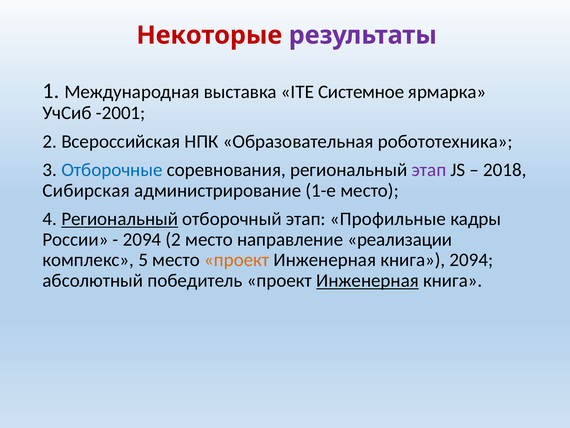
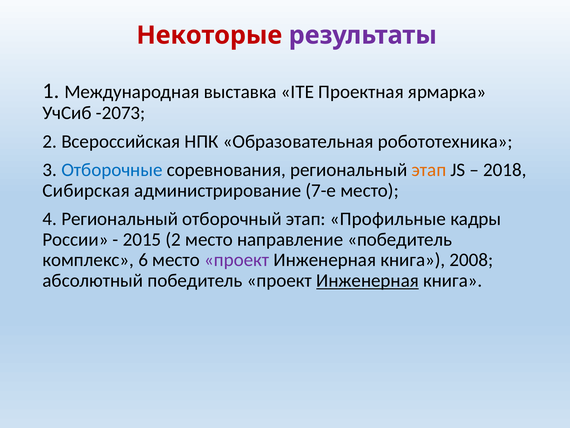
Системное: Системное -> Проектная (361, 92)
-2001: -2001 -> -2073 (121, 113)
этап colour: purple -> orange (429, 170)
1-е: 1-е -> 7-е (321, 190)
Региональный underline: present -> none (120, 219)
2094: 2094 -> 2015 (142, 239)
направление реализации: реализации -> победитель (400, 239)
5: 5 -> 6 (143, 260)
проект colour: orange -> purple (237, 260)
книга 2094: 2094 -> 2008 (471, 260)
